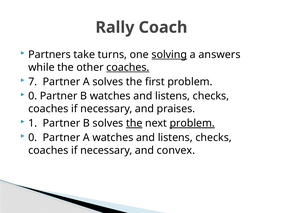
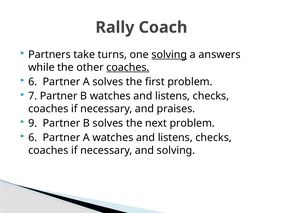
7: 7 -> 6 (33, 81)
0: 0 -> 7 (33, 96)
1: 1 -> 9 (33, 123)
the underline: present -> none (134, 123)
problem underline: present -> none (192, 123)
0: 0 -> 6 (33, 137)
and convex: convex -> solving (176, 150)
